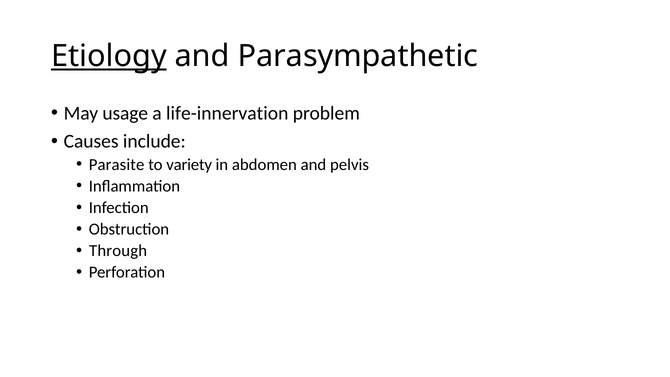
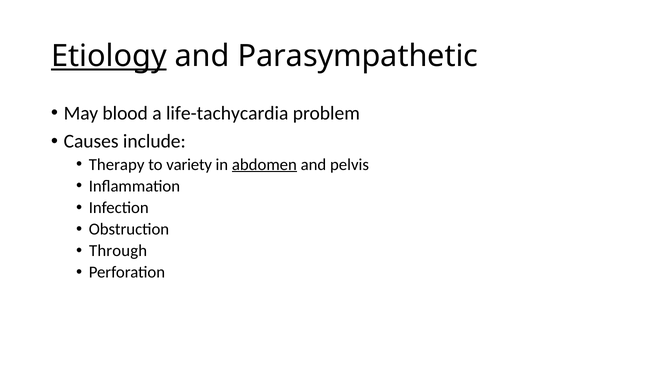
usage: usage -> blood (125, 113)
life-innervation: life-innervation -> life-tachycardia (227, 113)
Parasite: Parasite -> Therapy (117, 164)
abdomen underline: none -> present (264, 164)
